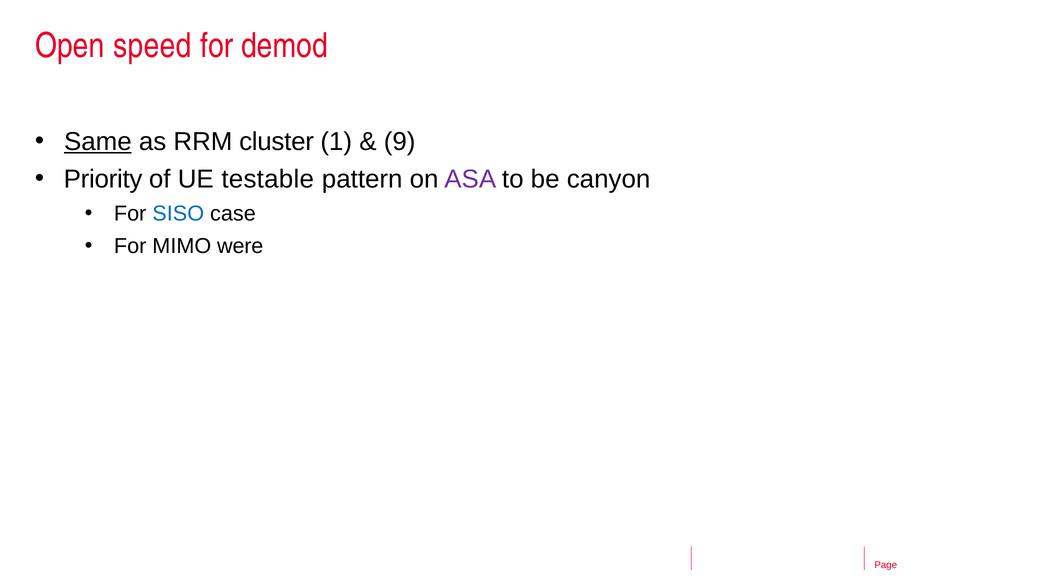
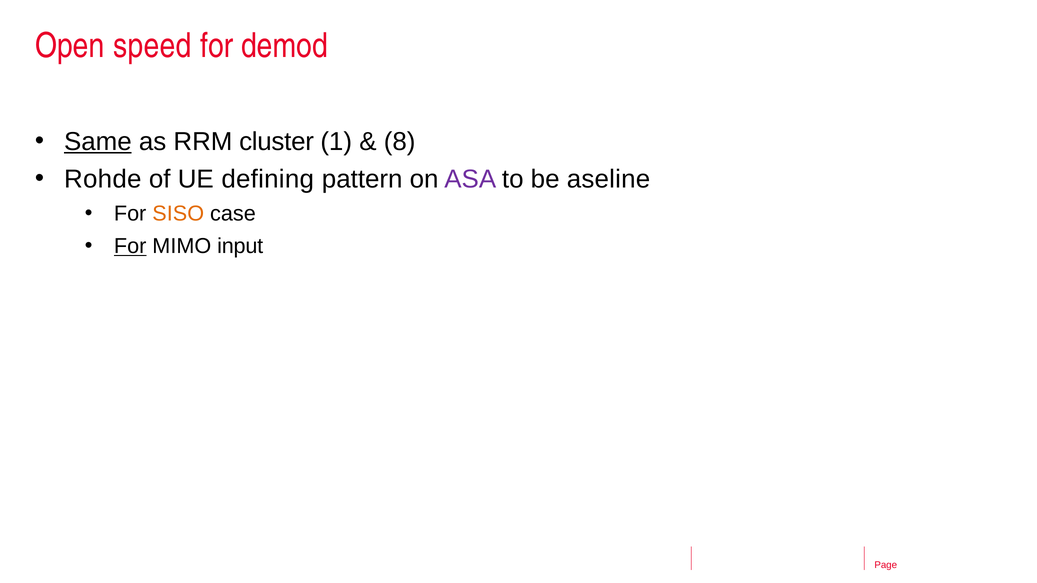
9: 9 -> 8 (400, 142)
Priority: Priority -> Rohde (103, 179)
testable: testable -> defining (268, 179)
canyon: canyon -> aseline (608, 179)
SISO colour: blue -> orange (178, 214)
For underline: none -> present (130, 246)
were: were -> input (240, 246)
